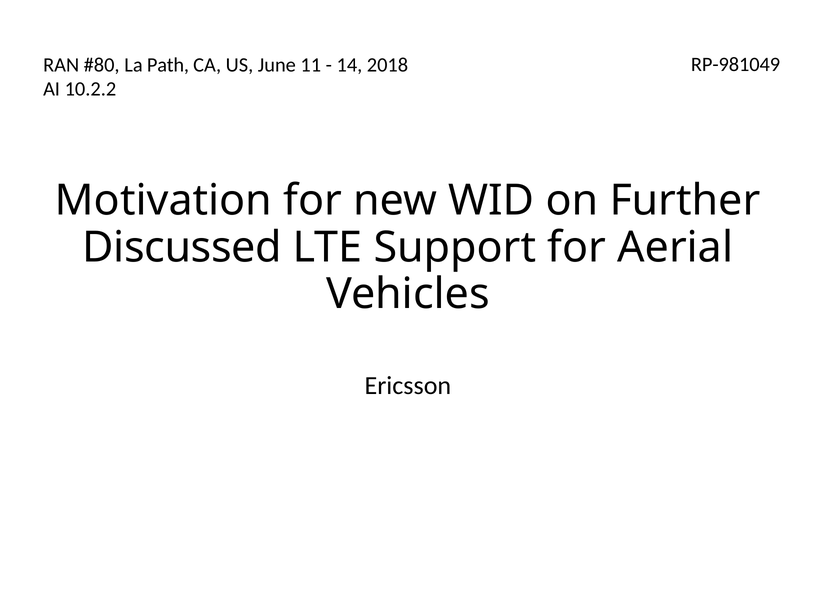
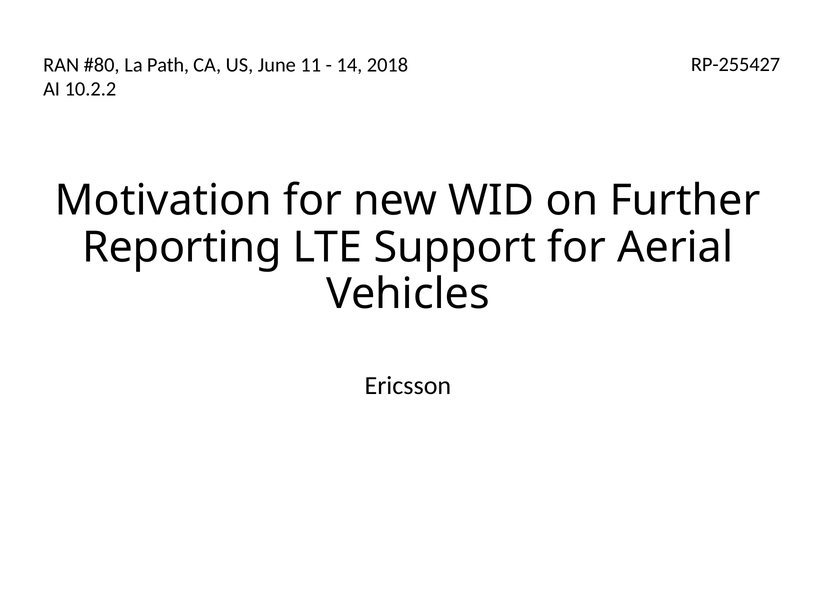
RP-981049: RP-981049 -> RP-255427 (736, 65)
Discussed: Discussed -> Reporting (182, 247)
